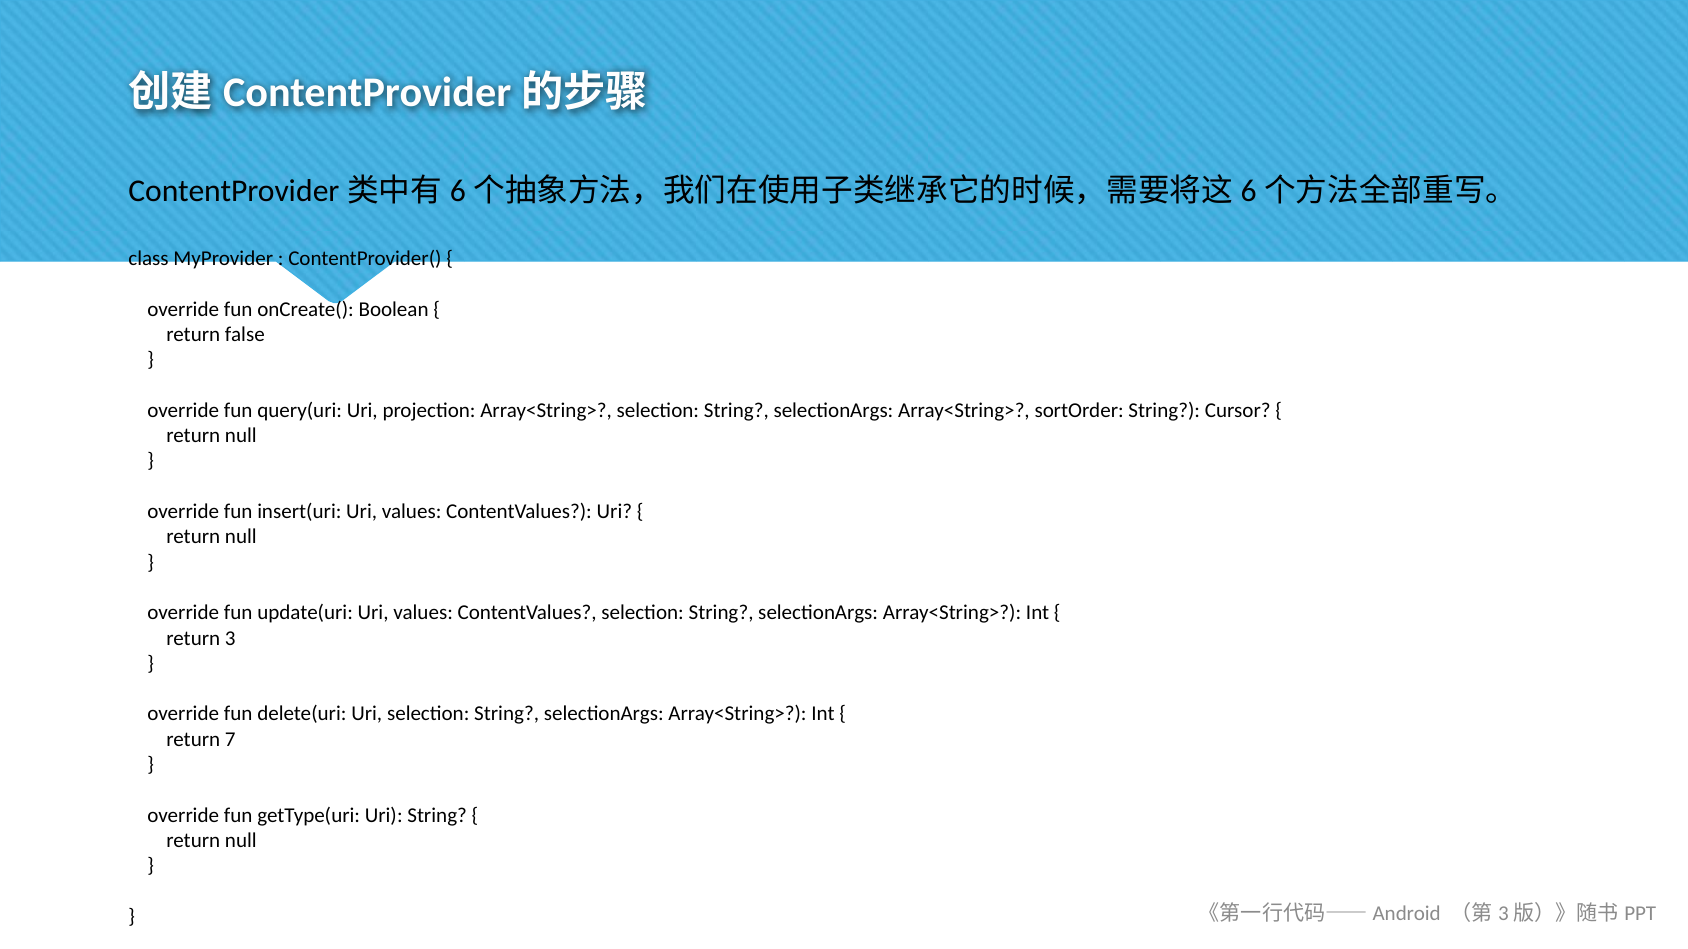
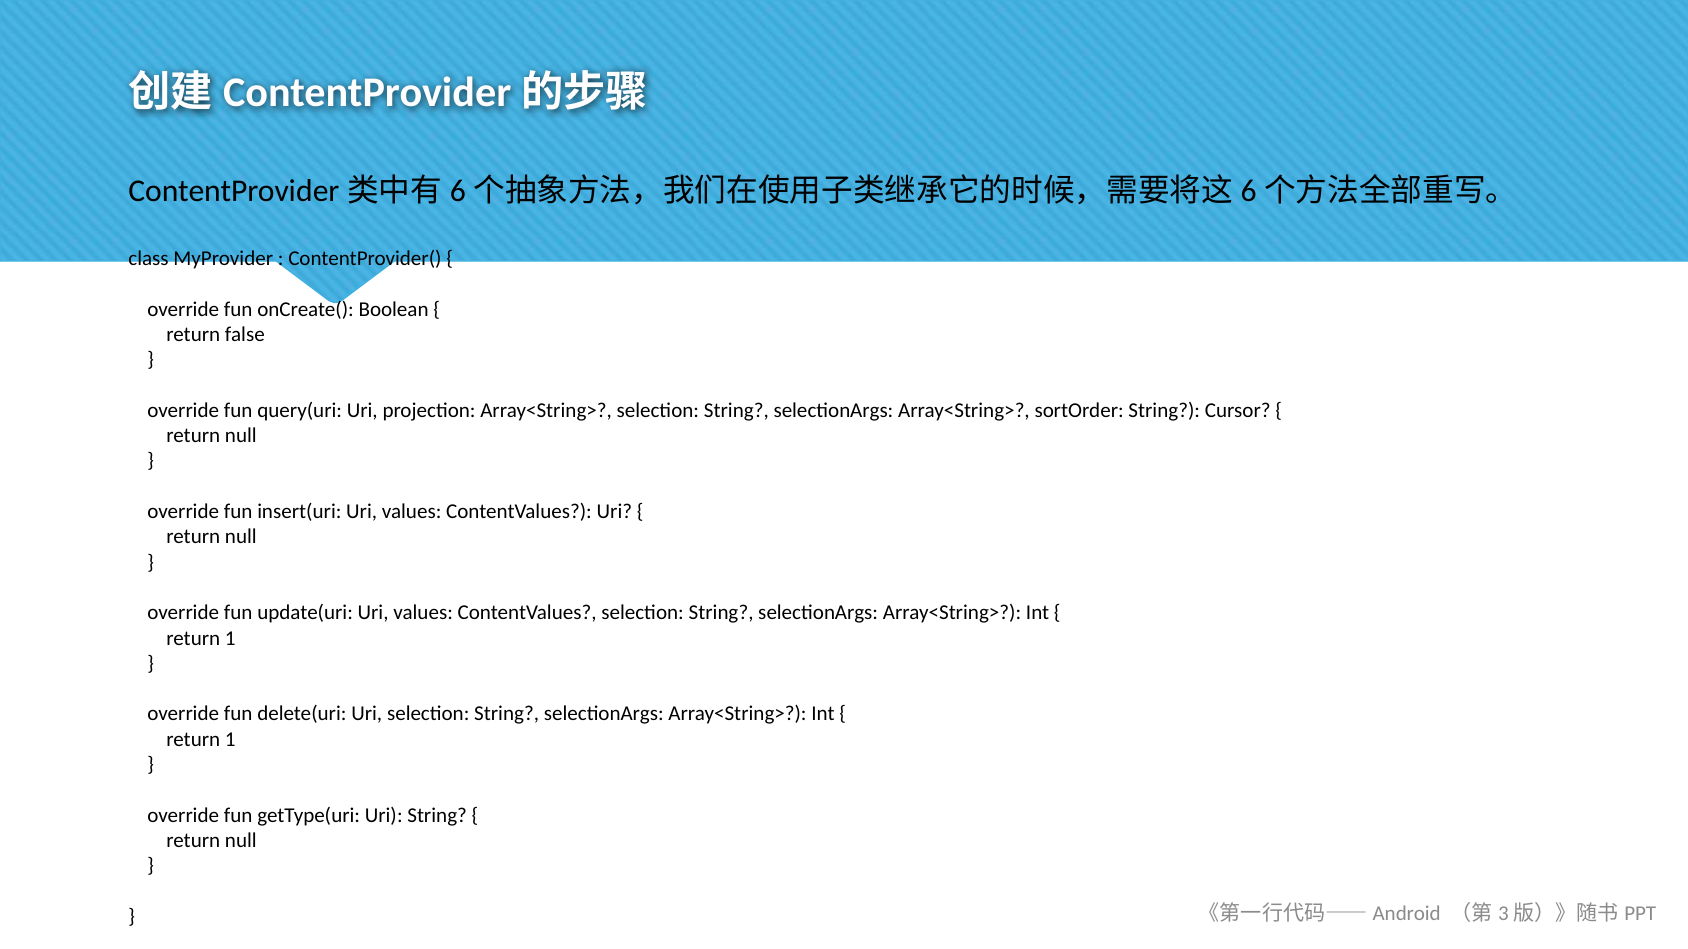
3: 3 -> 1 (230, 638)
7: 7 -> 1 (230, 740)
